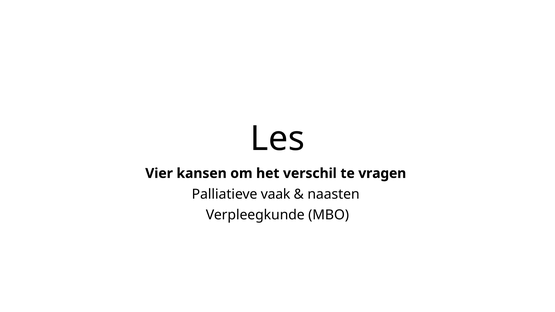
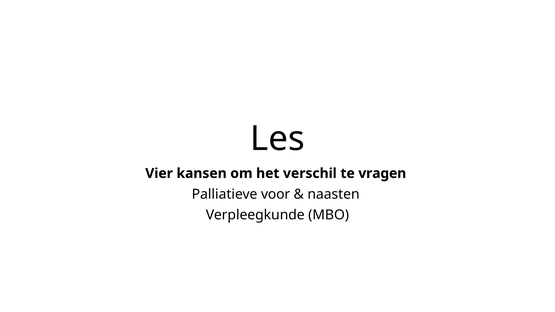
vaak: vaak -> voor (276, 194)
